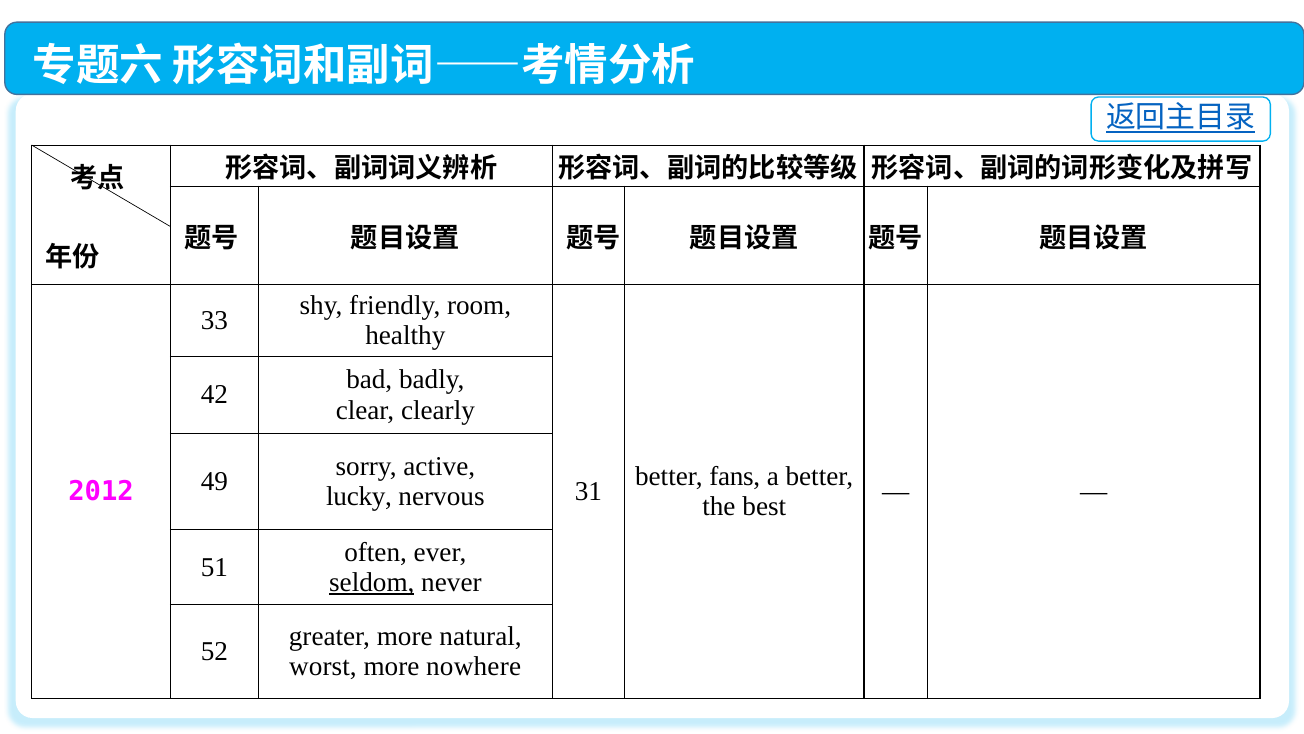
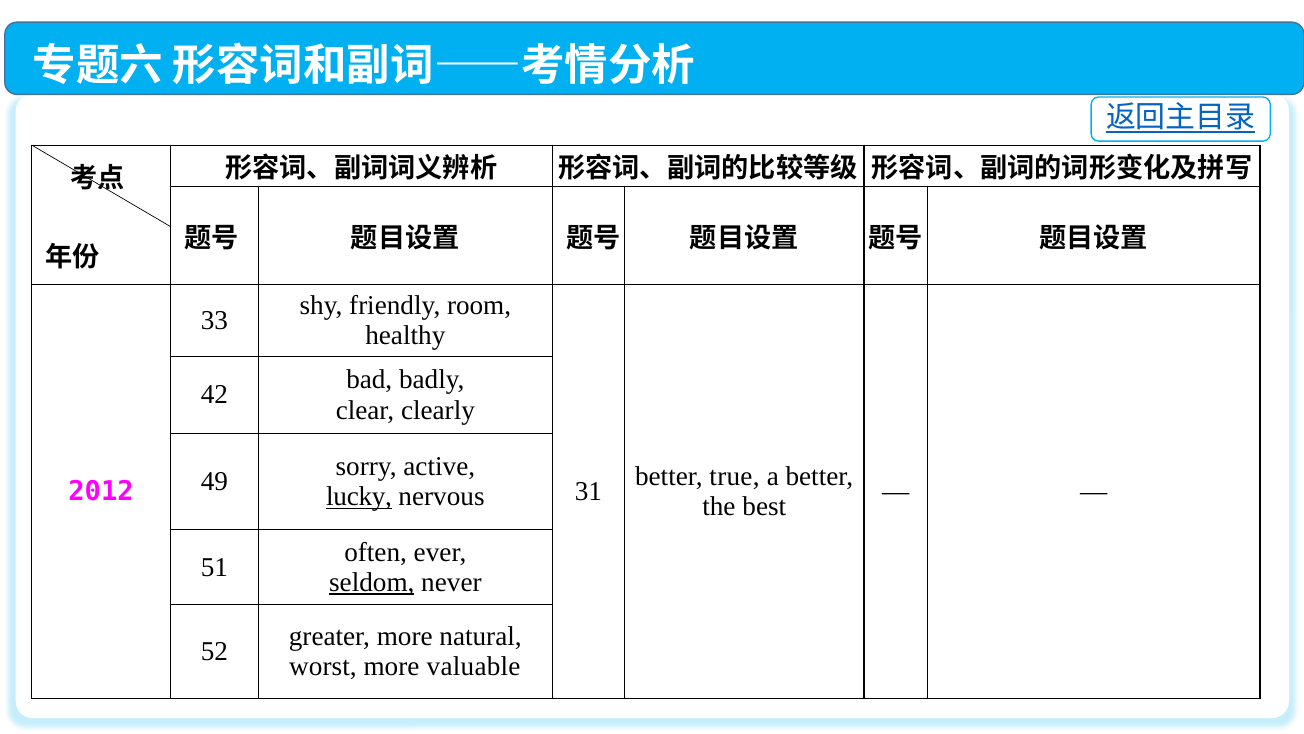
fans: fans -> true (735, 476)
lucky underline: none -> present (359, 496)
nowhere: nowhere -> valuable (474, 666)
